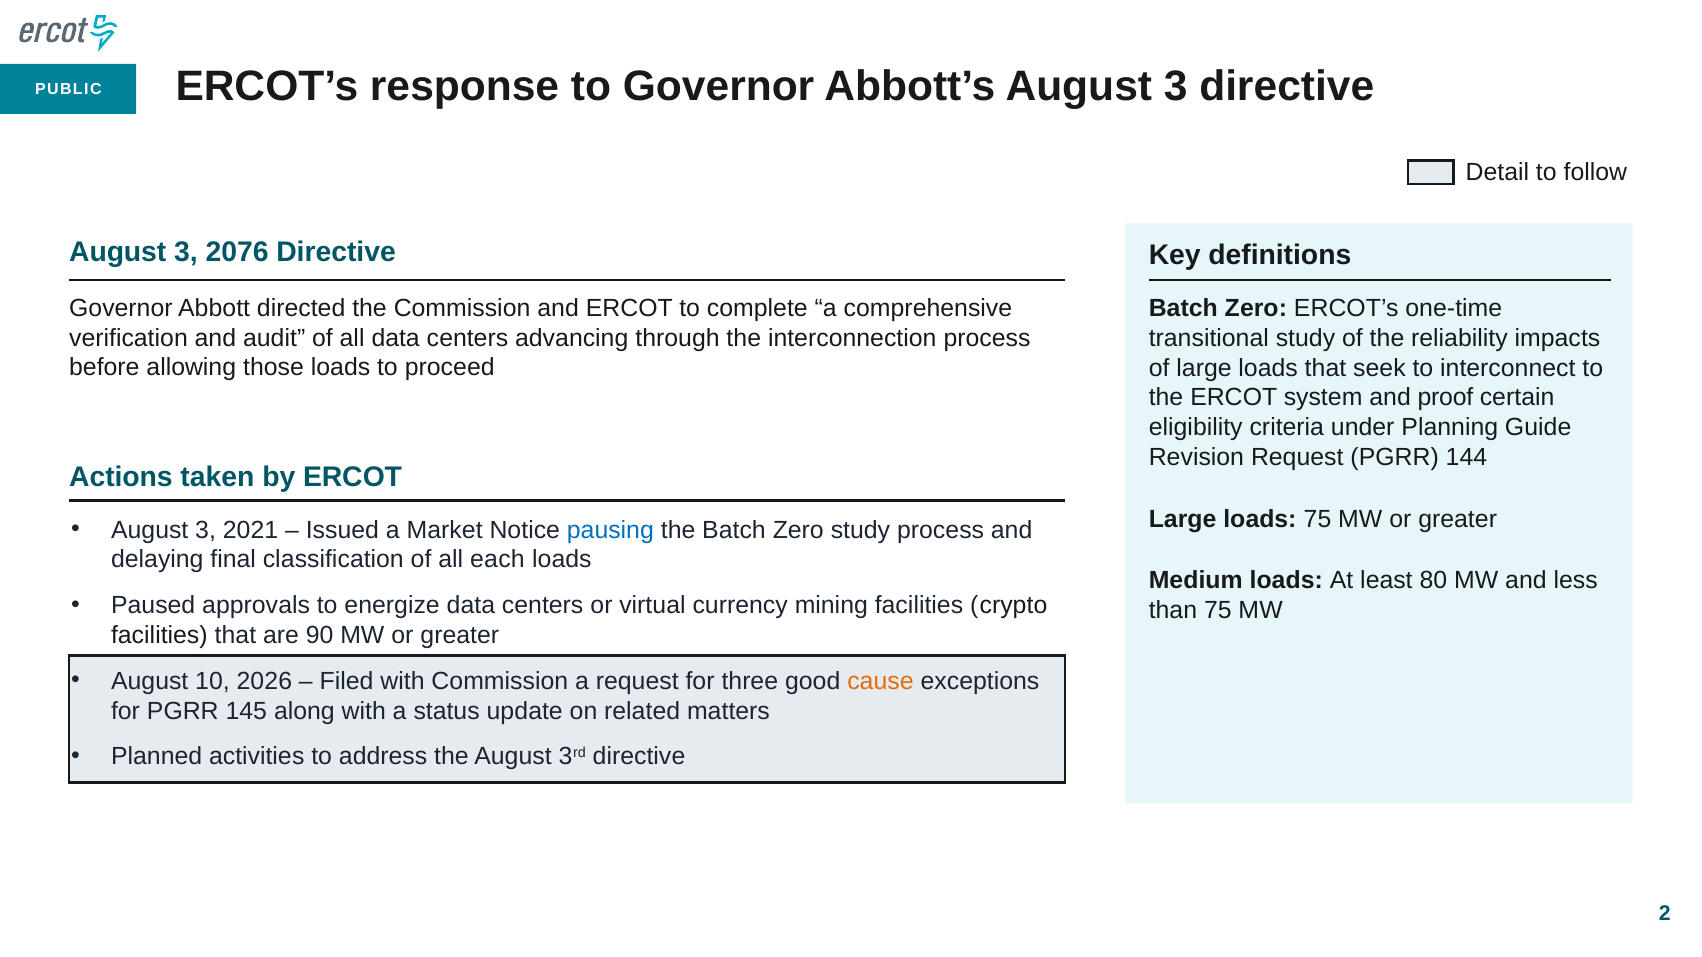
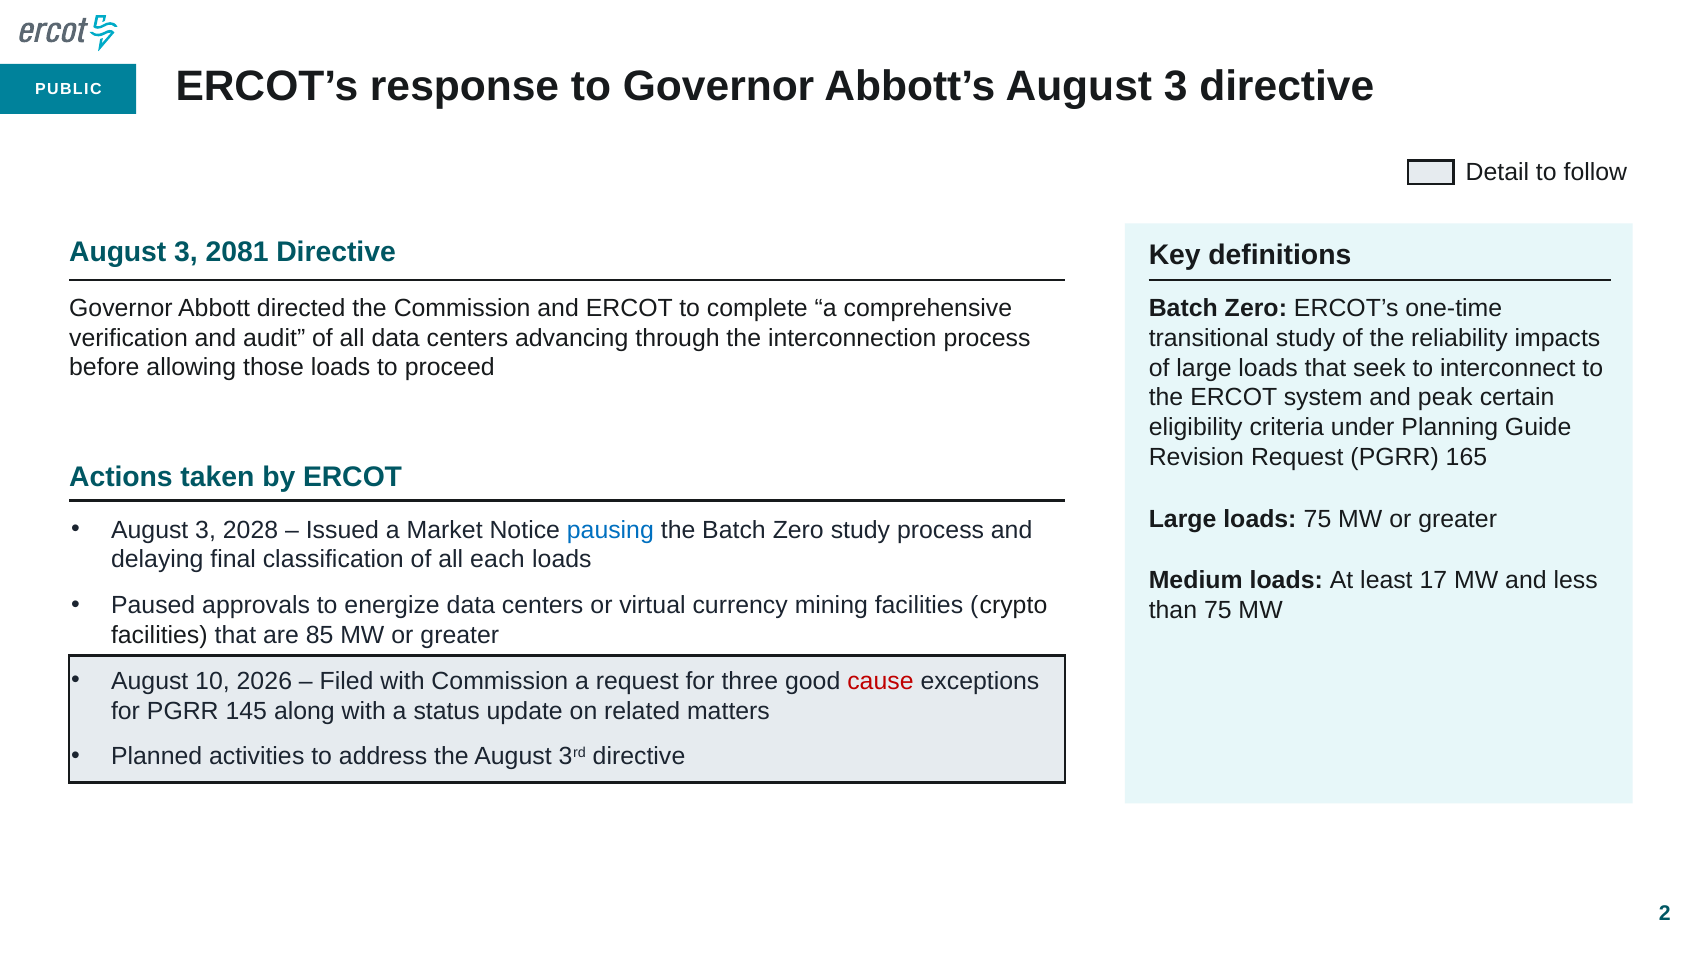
2076: 2076 -> 2081 (237, 253)
proof: proof -> peak (1445, 398)
144: 144 -> 165 (1466, 457)
2021: 2021 -> 2028 (250, 530)
80: 80 -> 17 (1433, 581)
90: 90 -> 85 (320, 636)
cause colour: orange -> red (880, 681)
